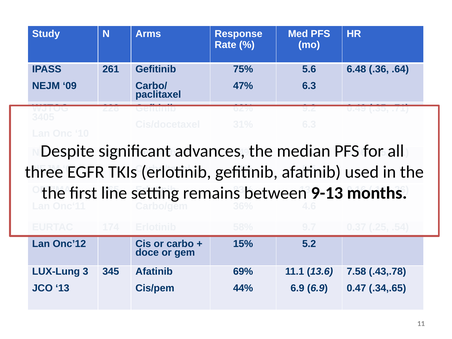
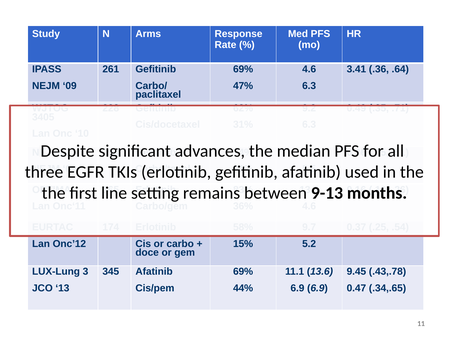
75%: 75% -> 69% (243, 69)
5.6: 5.6 -> 4.6 (309, 69)
6.48: 6.48 -> 3.41 (356, 69)
7.58: 7.58 -> 9.45 (356, 272)
